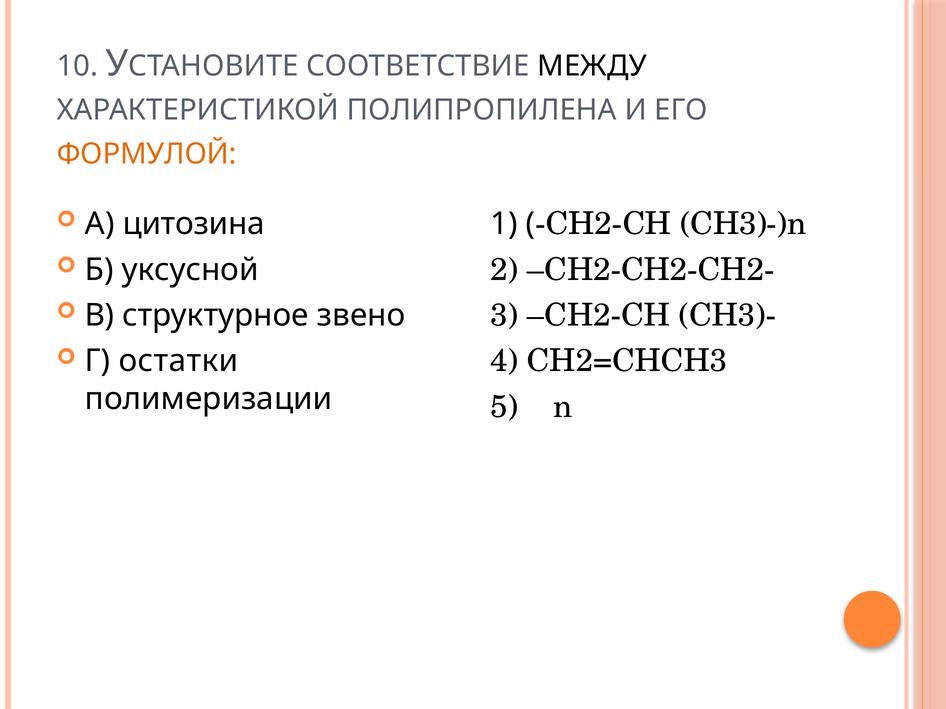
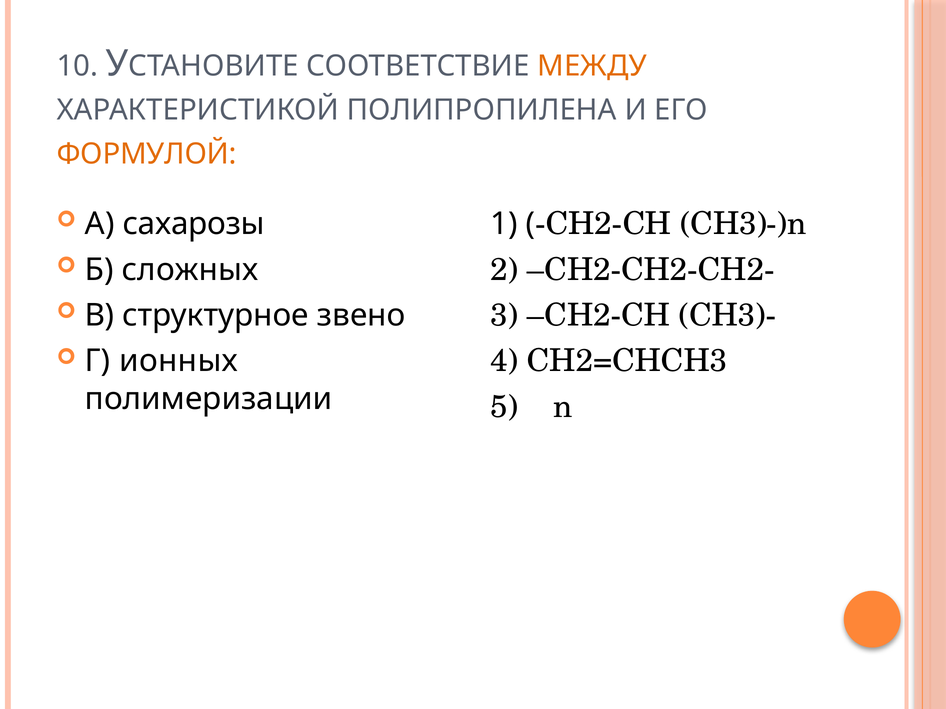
МЕЖДУ colour: black -> orange (592, 66)
цитозина: цитозина -> сахарозы (194, 224)
уксусной: уксусной -> сложных (190, 270)
остатки: остатки -> ионных (179, 361)
